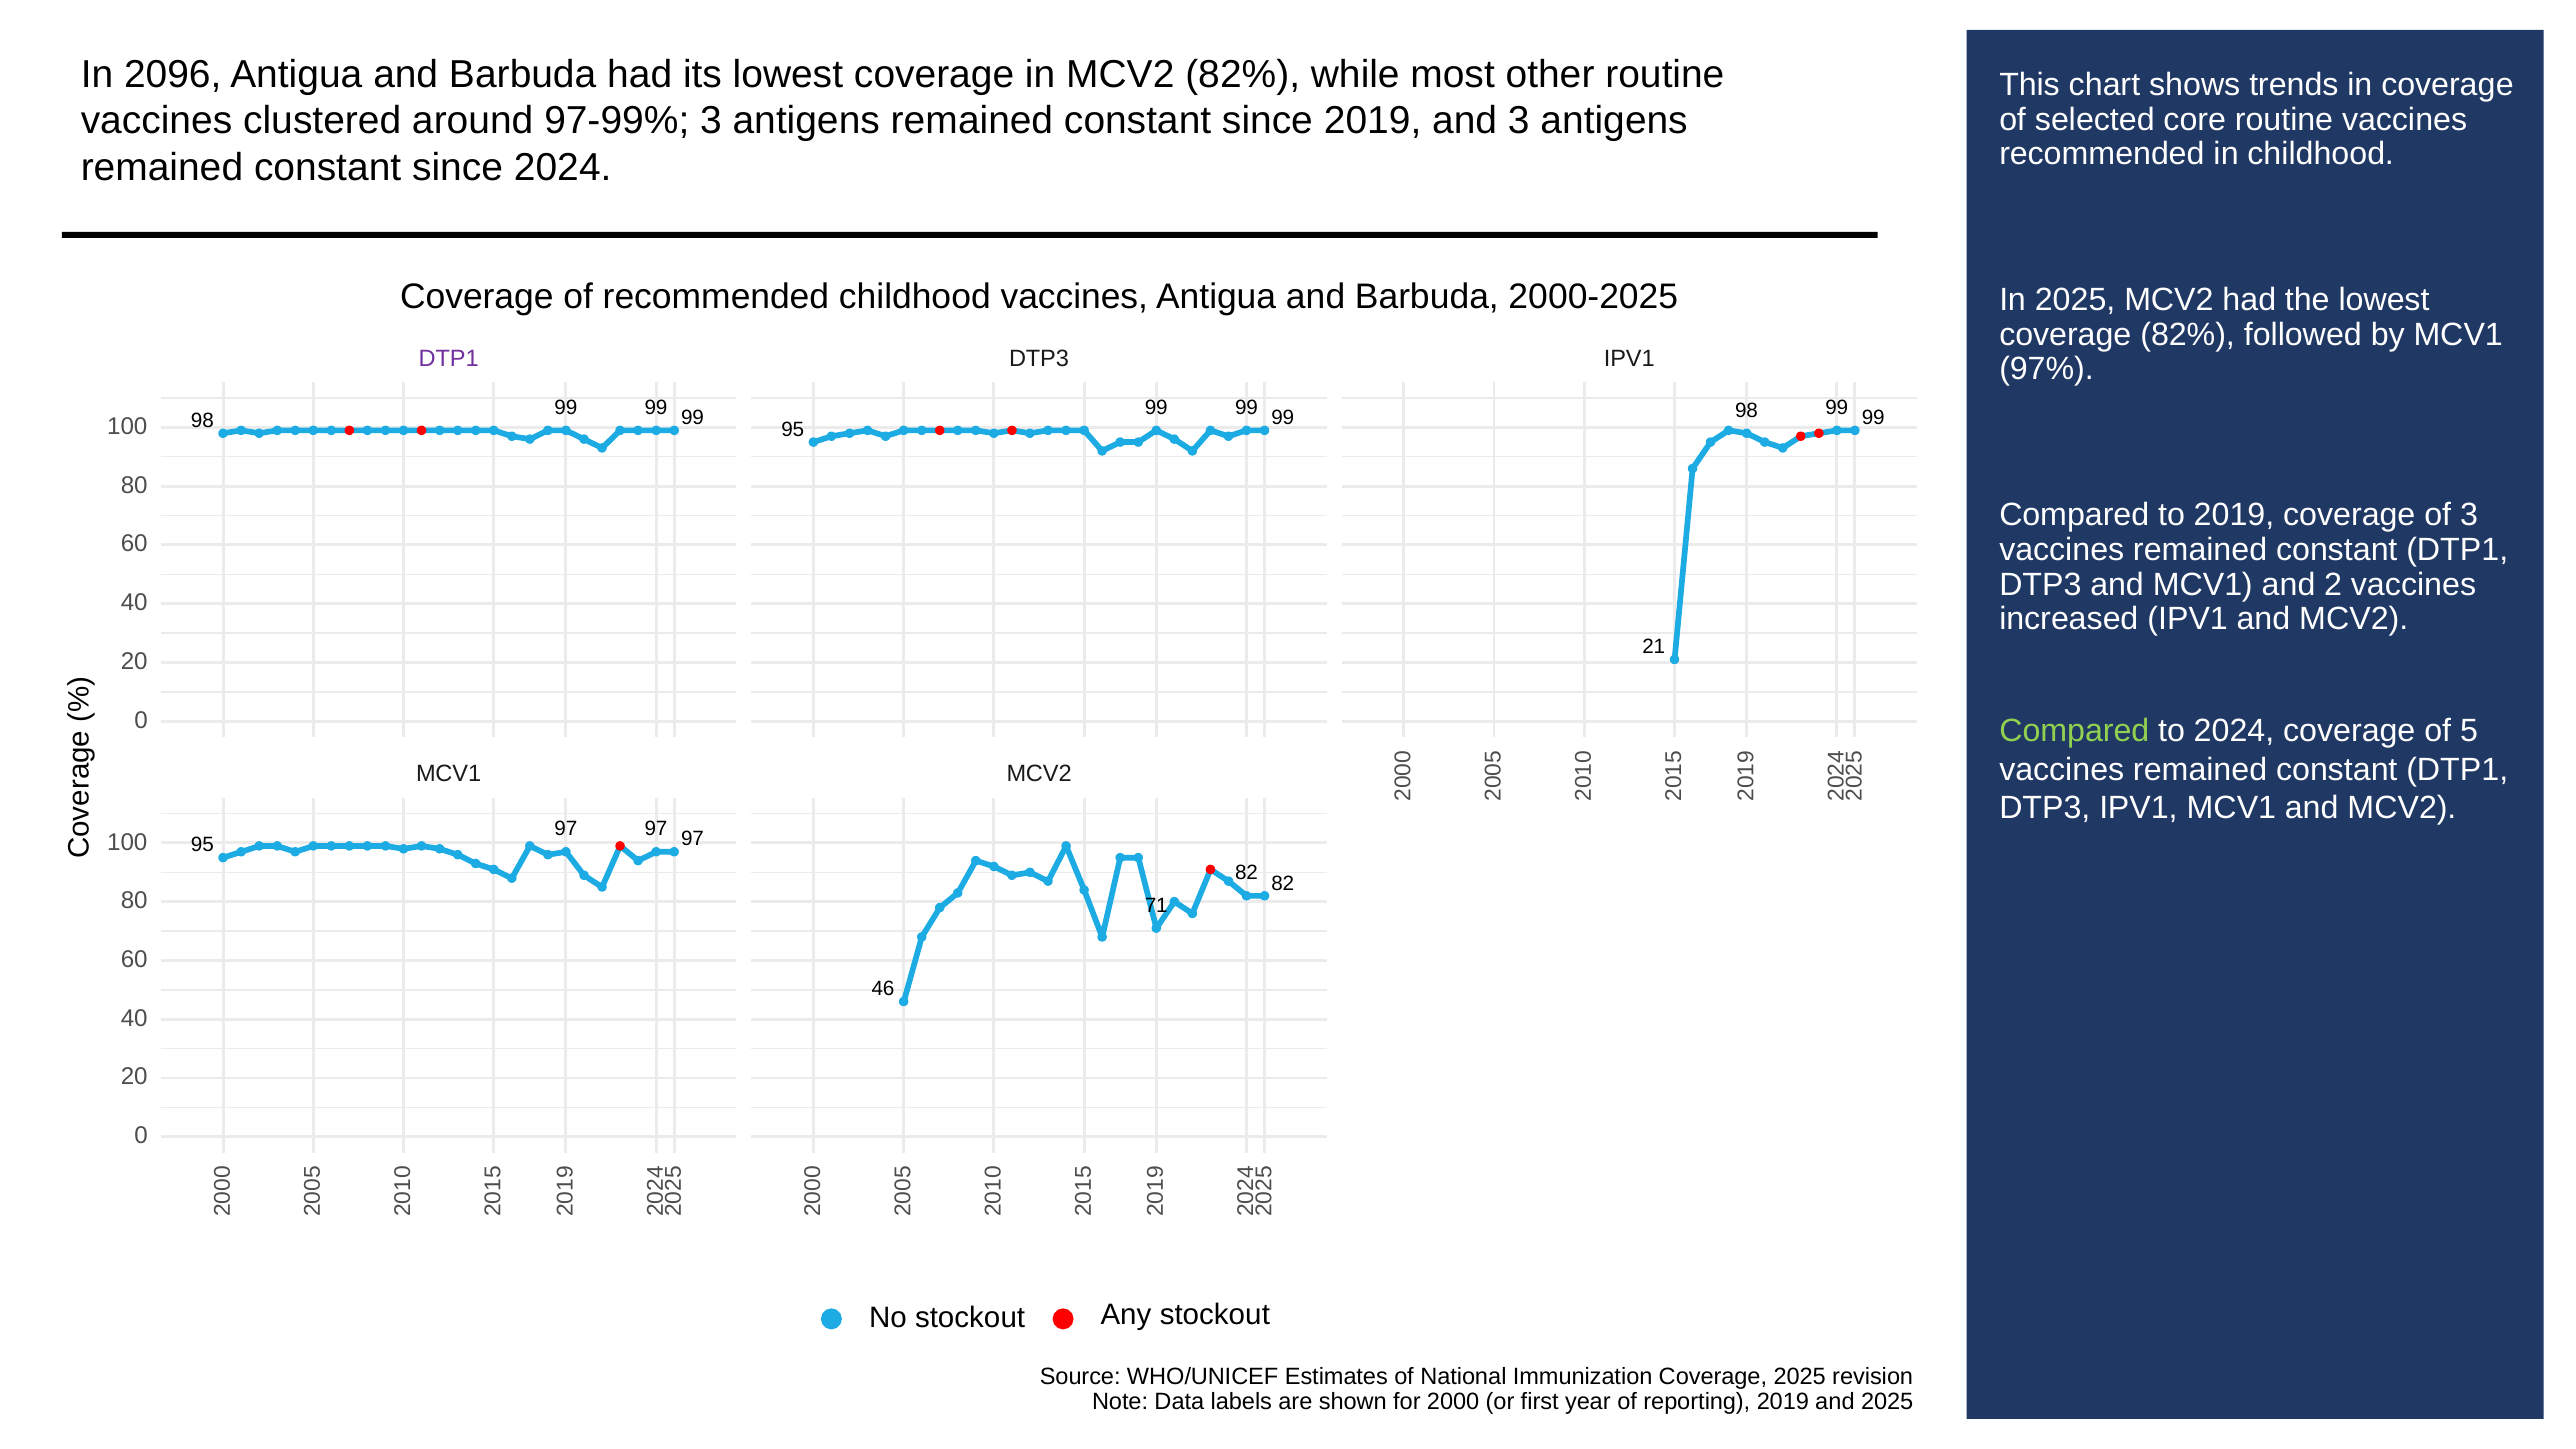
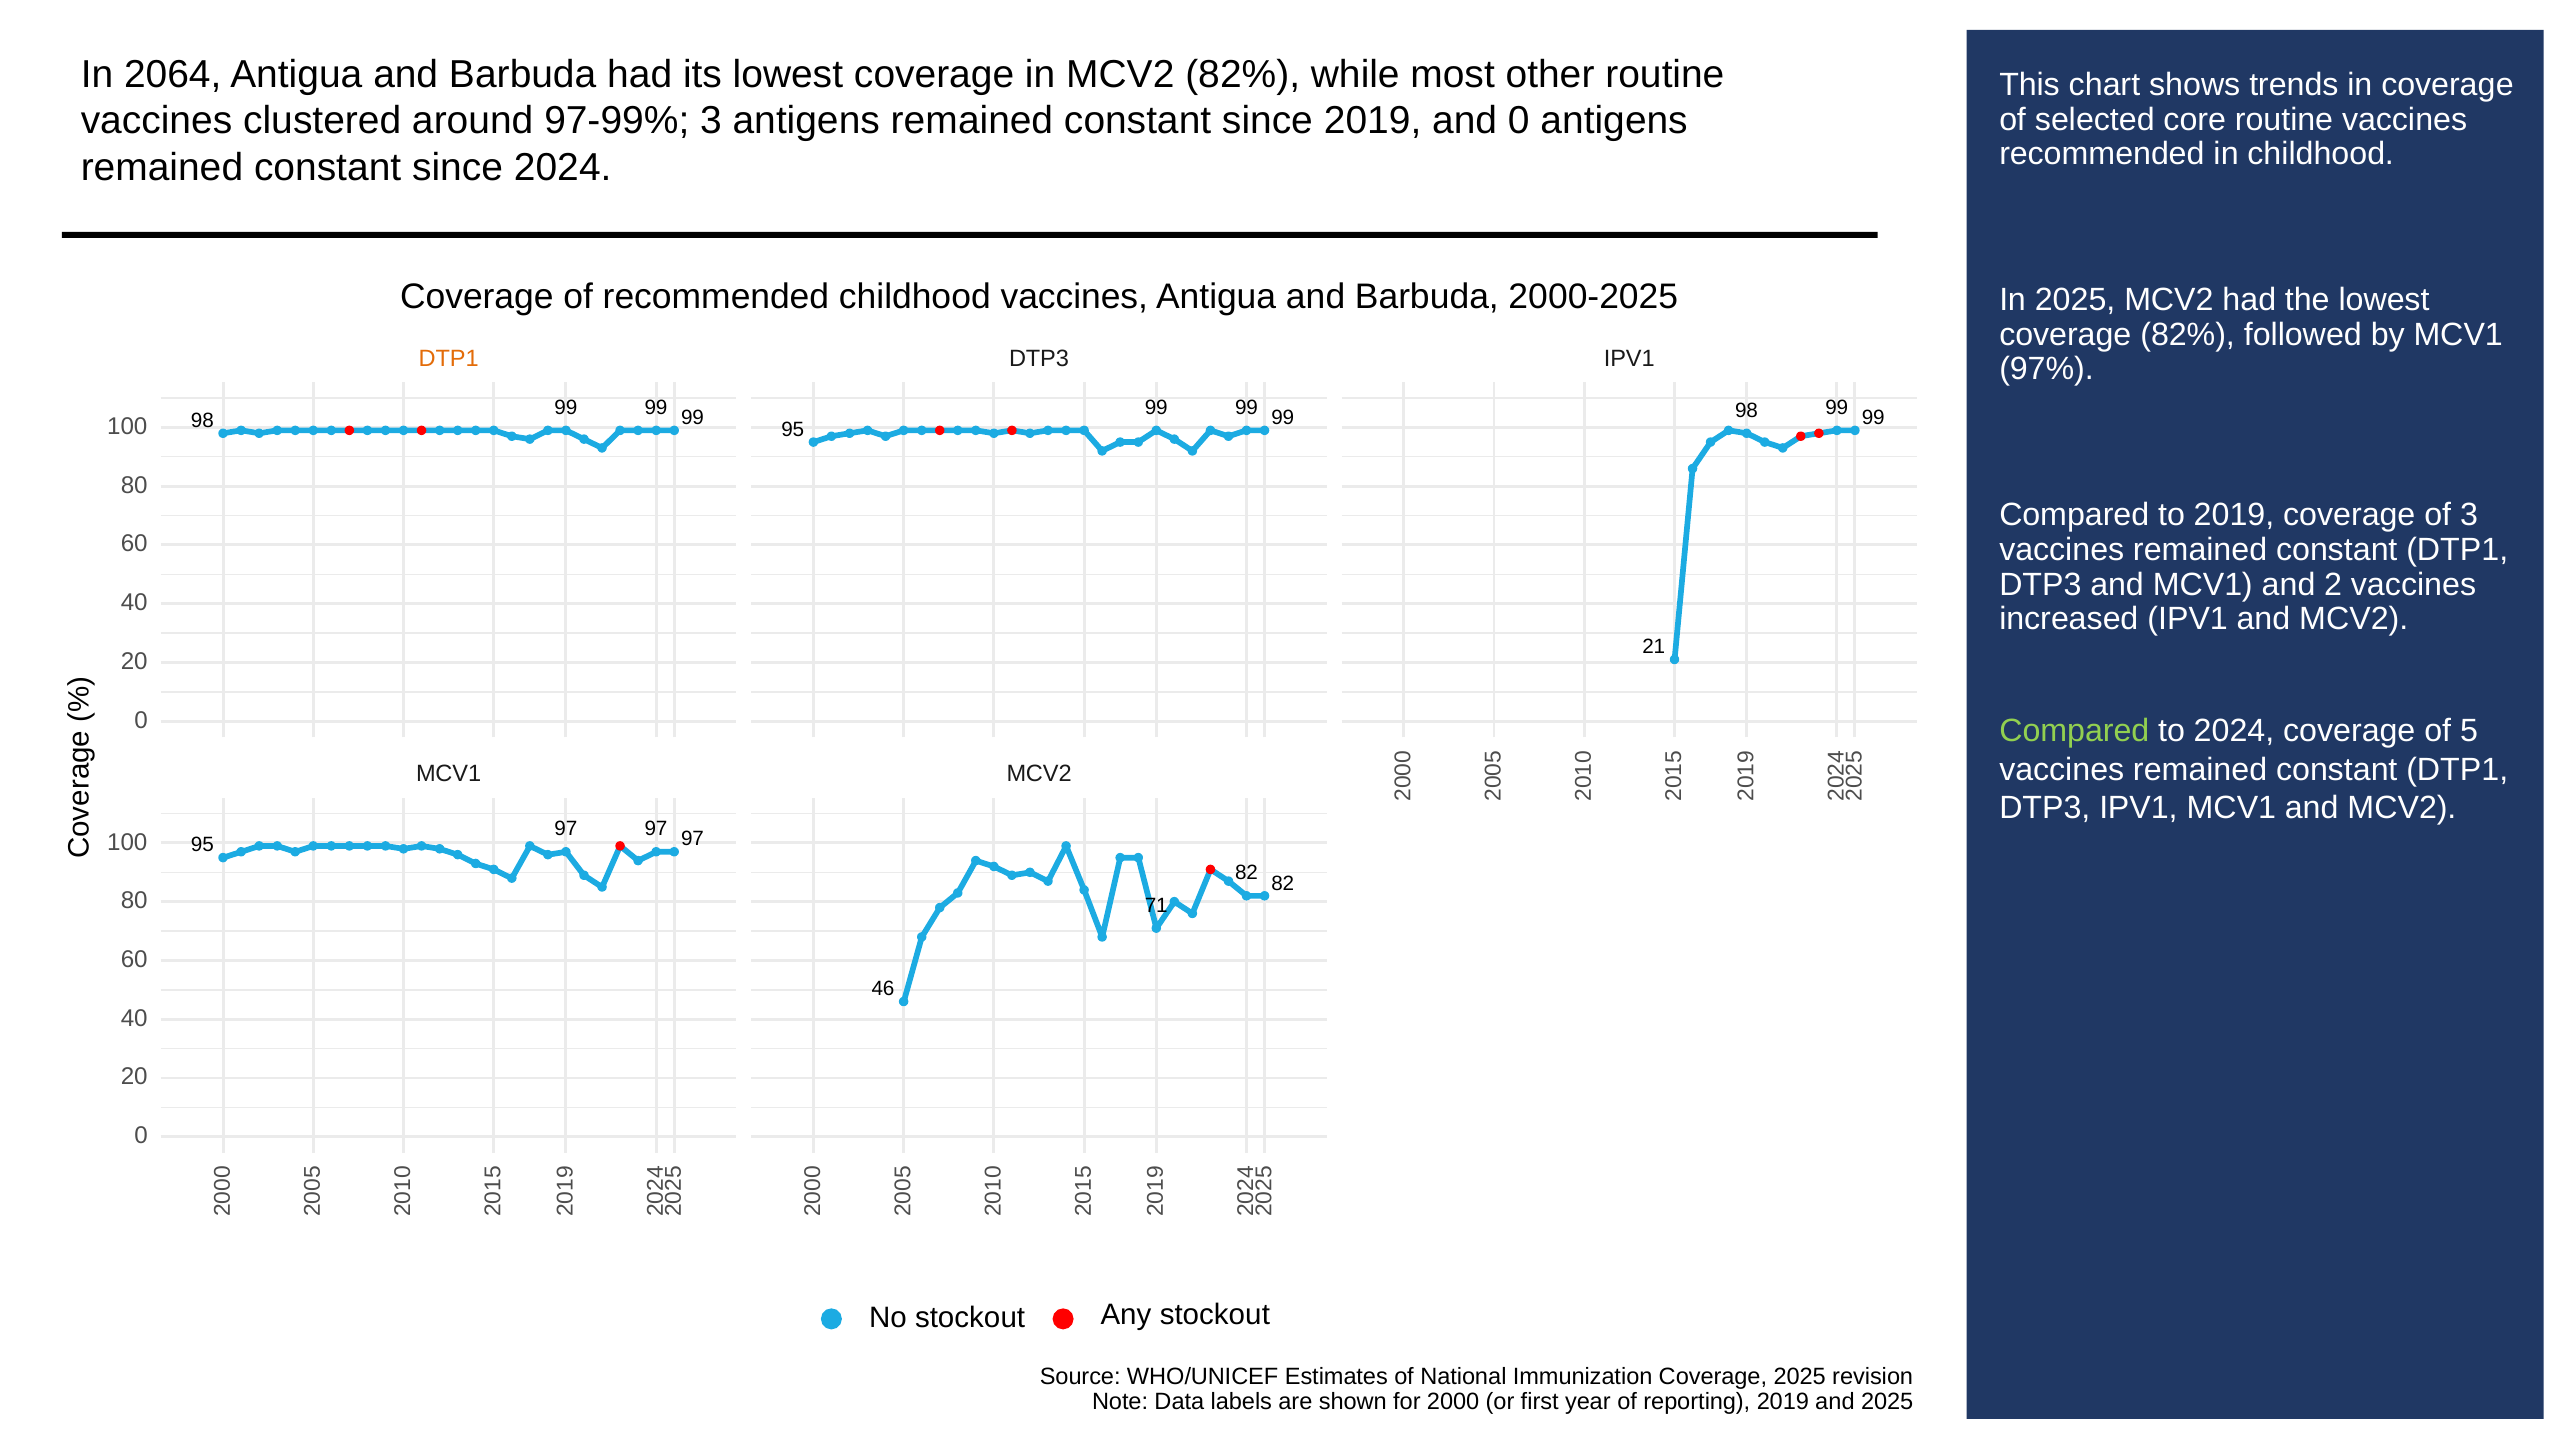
2096: 2096 -> 2064 (173, 74)
and 3: 3 -> 0 (1519, 121)
DTP1 colour: purple -> orange (449, 358)
